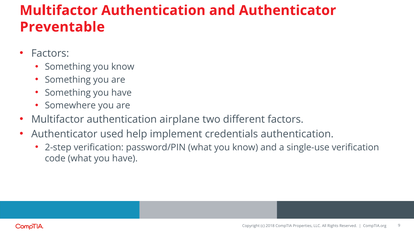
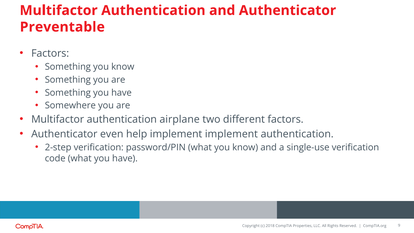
used: used -> even (112, 134)
implement credentials: credentials -> implement (231, 134)
